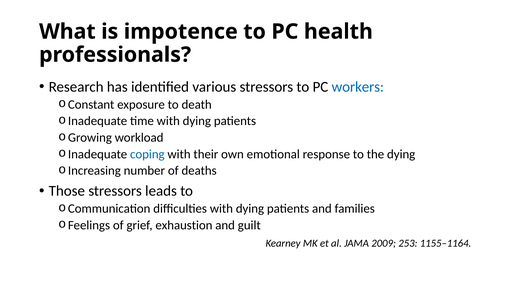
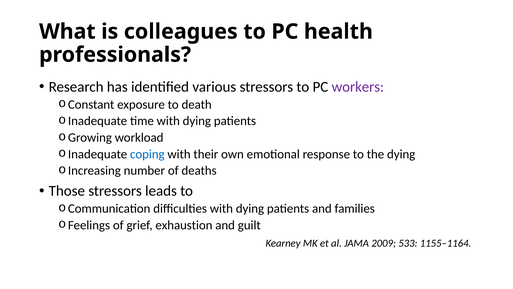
impotence: impotence -> colleagues (181, 32)
workers colour: blue -> purple (358, 87)
253: 253 -> 533 (408, 243)
